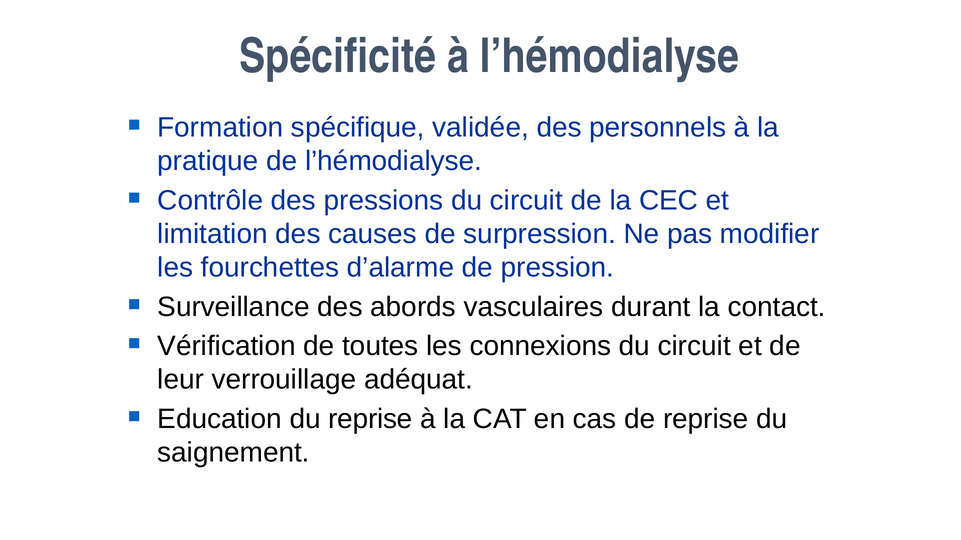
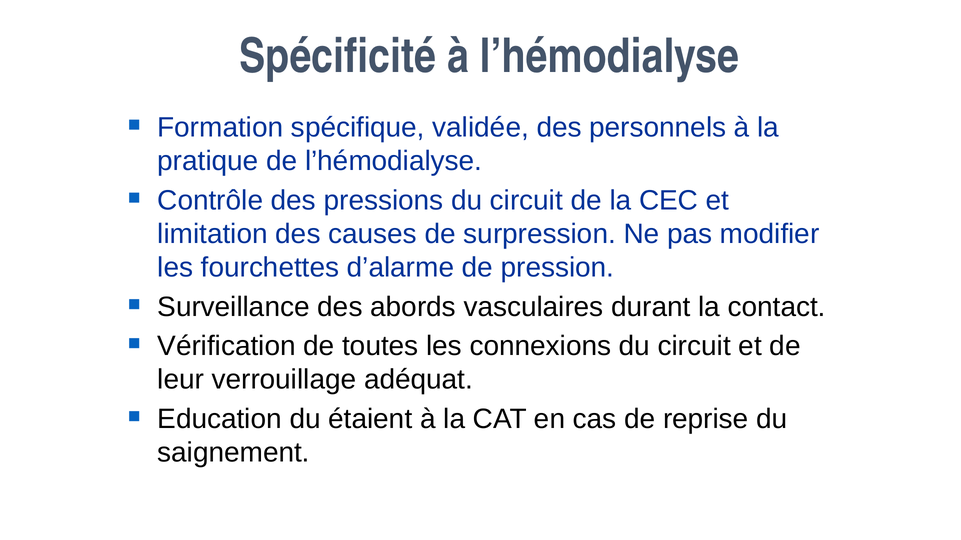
du reprise: reprise -> étaient (370, 419)
